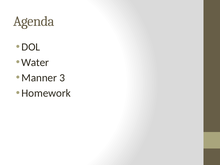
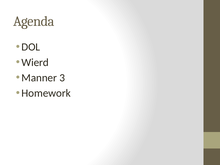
Water: Water -> Wierd (35, 62)
